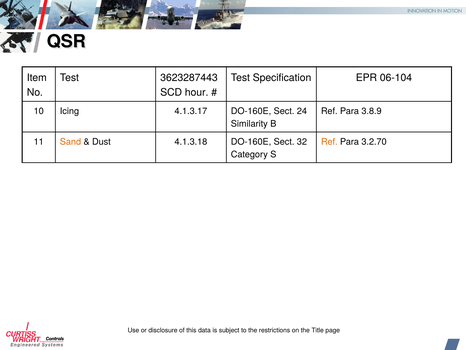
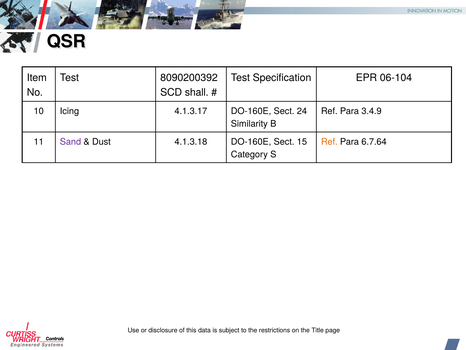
3623287443: 3623287443 -> 8090200392 (189, 78)
hour: hour -> shall (197, 92)
3.8.9: 3.8.9 -> 3.4.9 (372, 111)
Sand colour: orange -> purple (70, 141)
32: 32 -> 15 (302, 141)
3.2.70: 3.2.70 -> 6.7.64 (374, 141)
